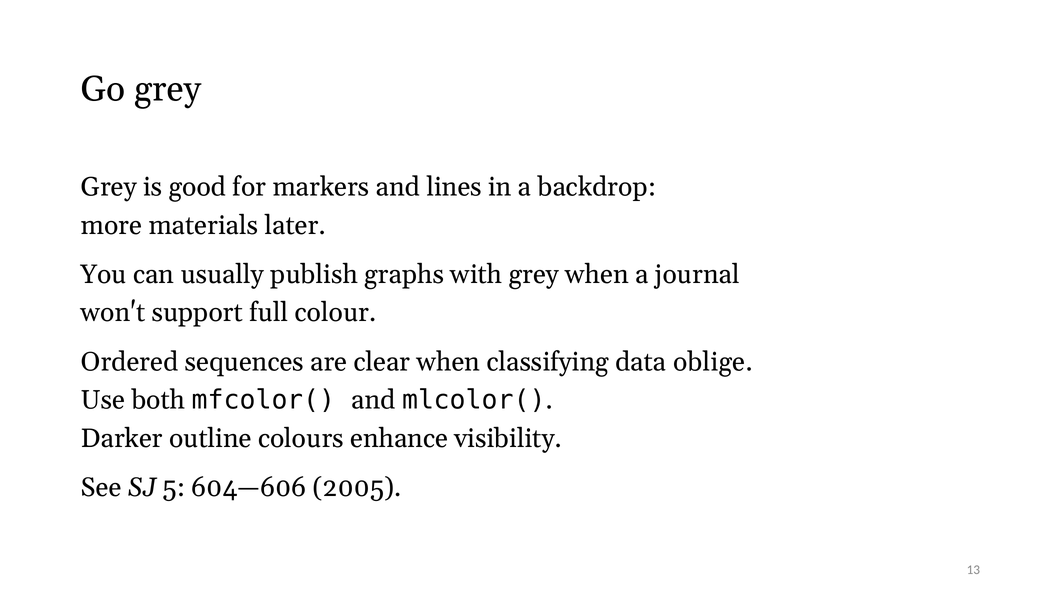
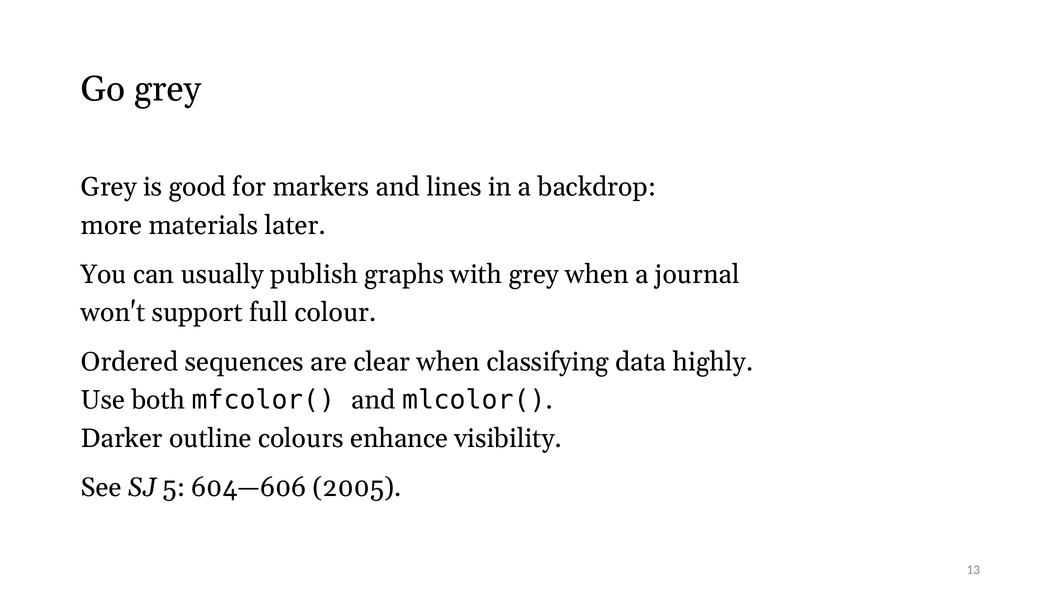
oblige: oblige -> highly (713, 362)
